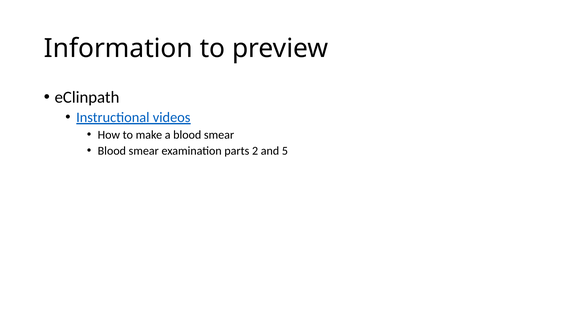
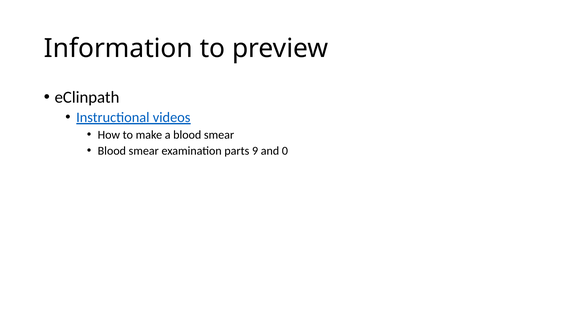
2: 2 -> 9 (255, 150)
5: 5 -> 0 (285, 150)
